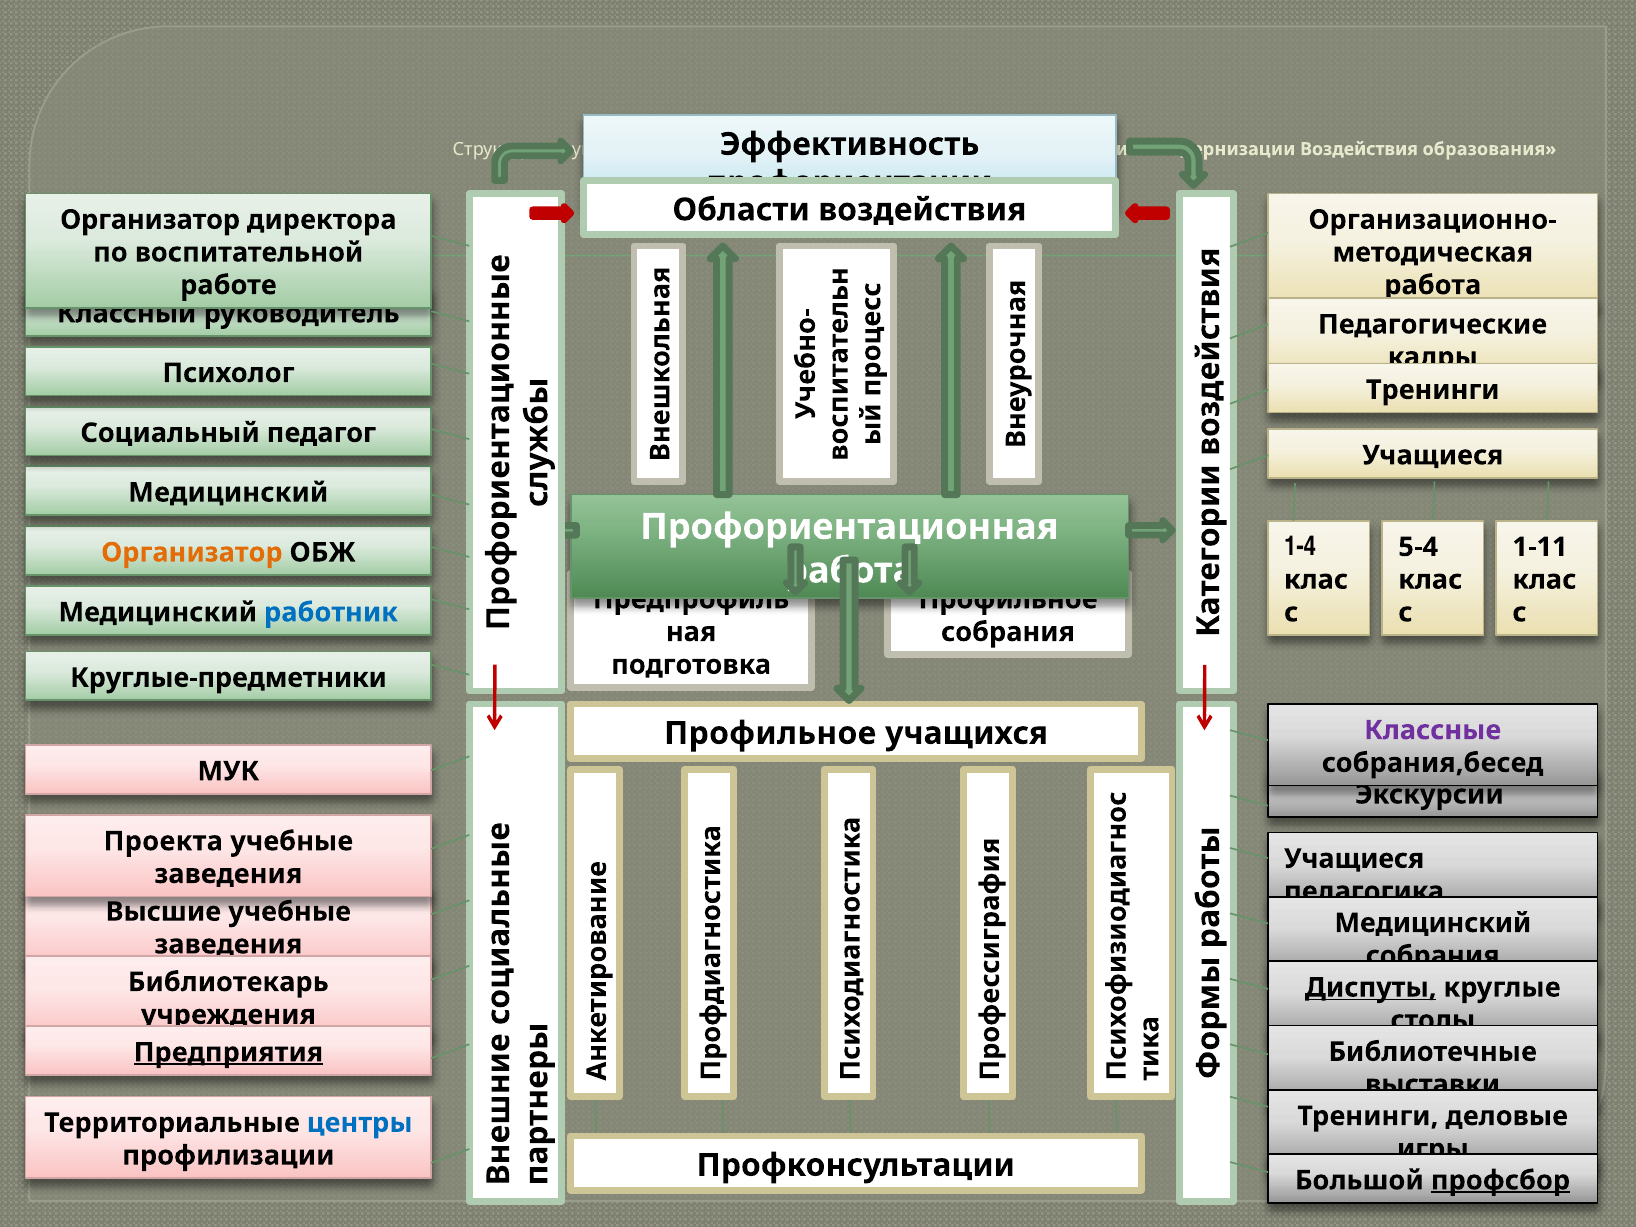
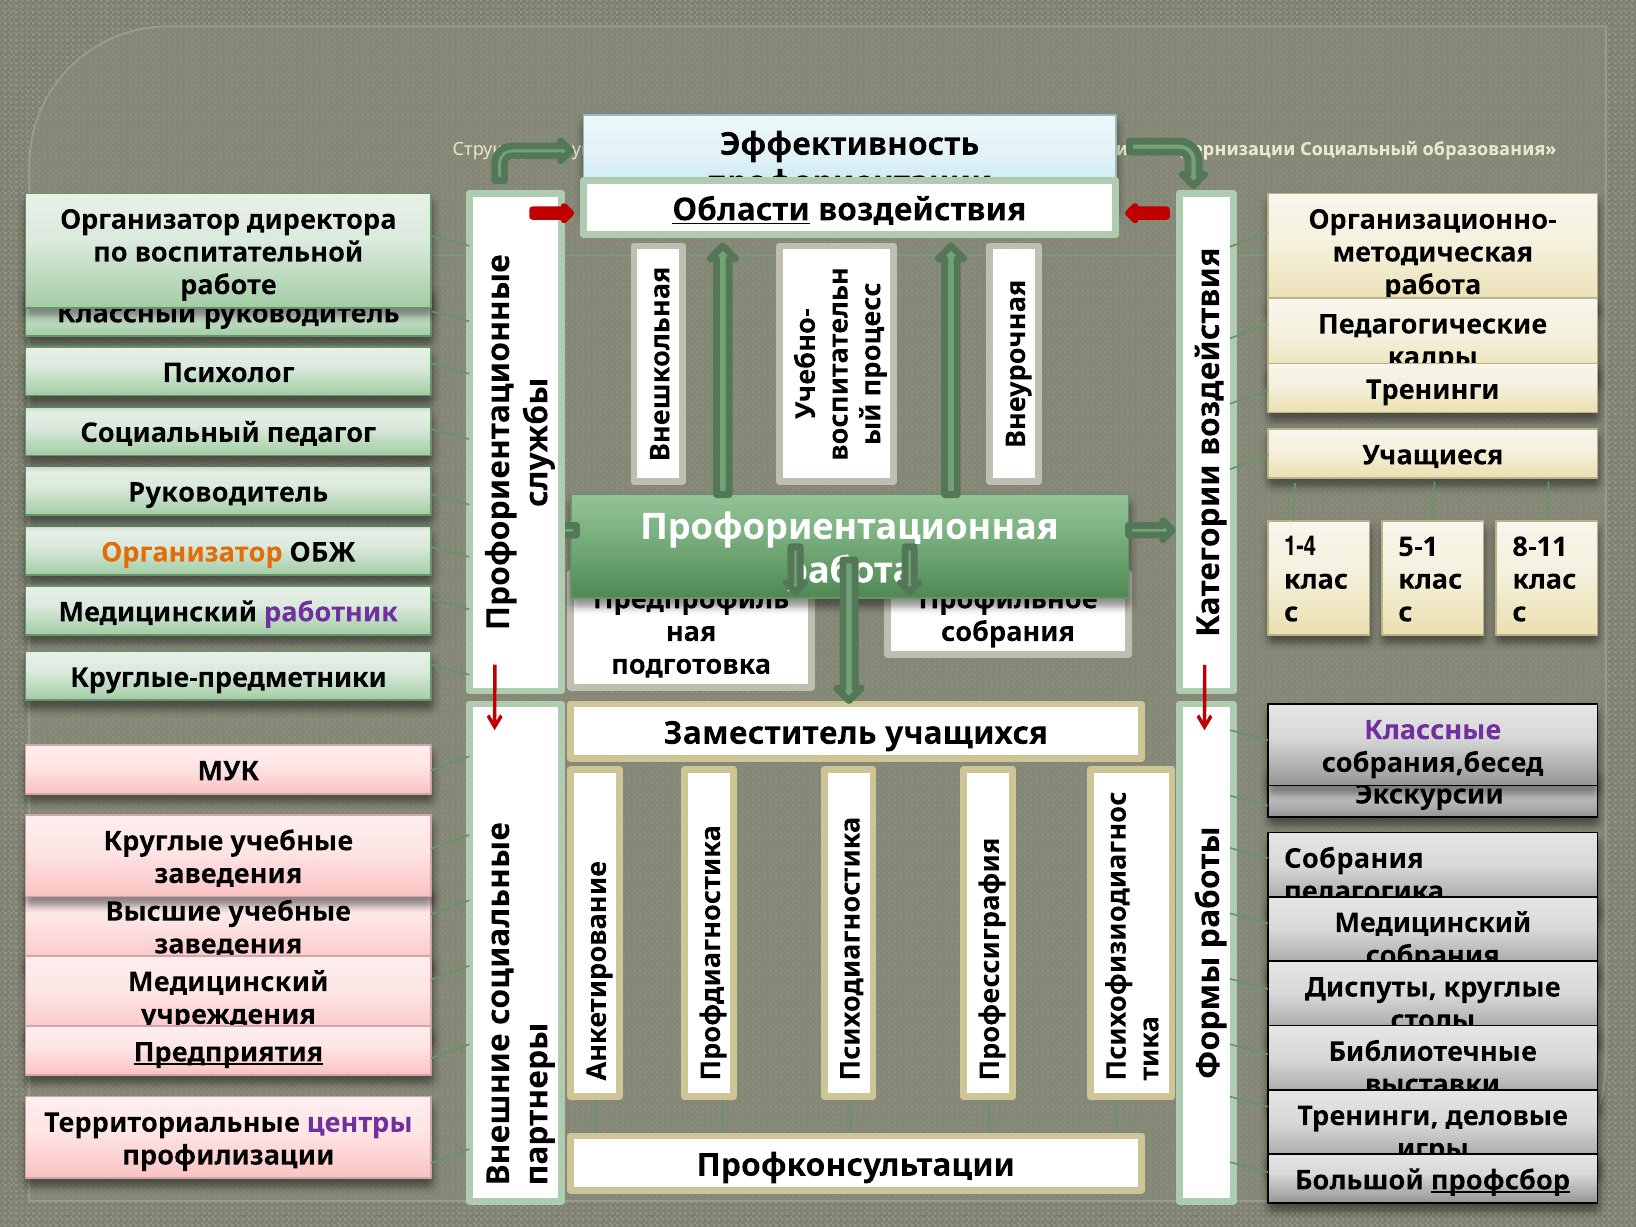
Воздействия: Воздействия -> Социальный (1359, 149)
Области underline: none -> present (741, 210)
Медицинский: Медицинский -> Руководитель (228, 493)
5-4: 5-4 -> 5-1 (1418, 547)
1-11: 1-11 -> 8-11 (1540, 547)
работник colour: blue -> purple (331, 612)
Профильное: Профильное -> Заместитель (770, 733)
Проекта: Проекта -> Круглые (163, 841)
Учащиеся: Учащиеся -> Собрания (1354, 859)
Библиотекарь: Библиотекарь -> Медицинский (228, 982)
Диспуты underline: present -> none (1371, 988)
центры colour: blue -> purple (360, 1123)
